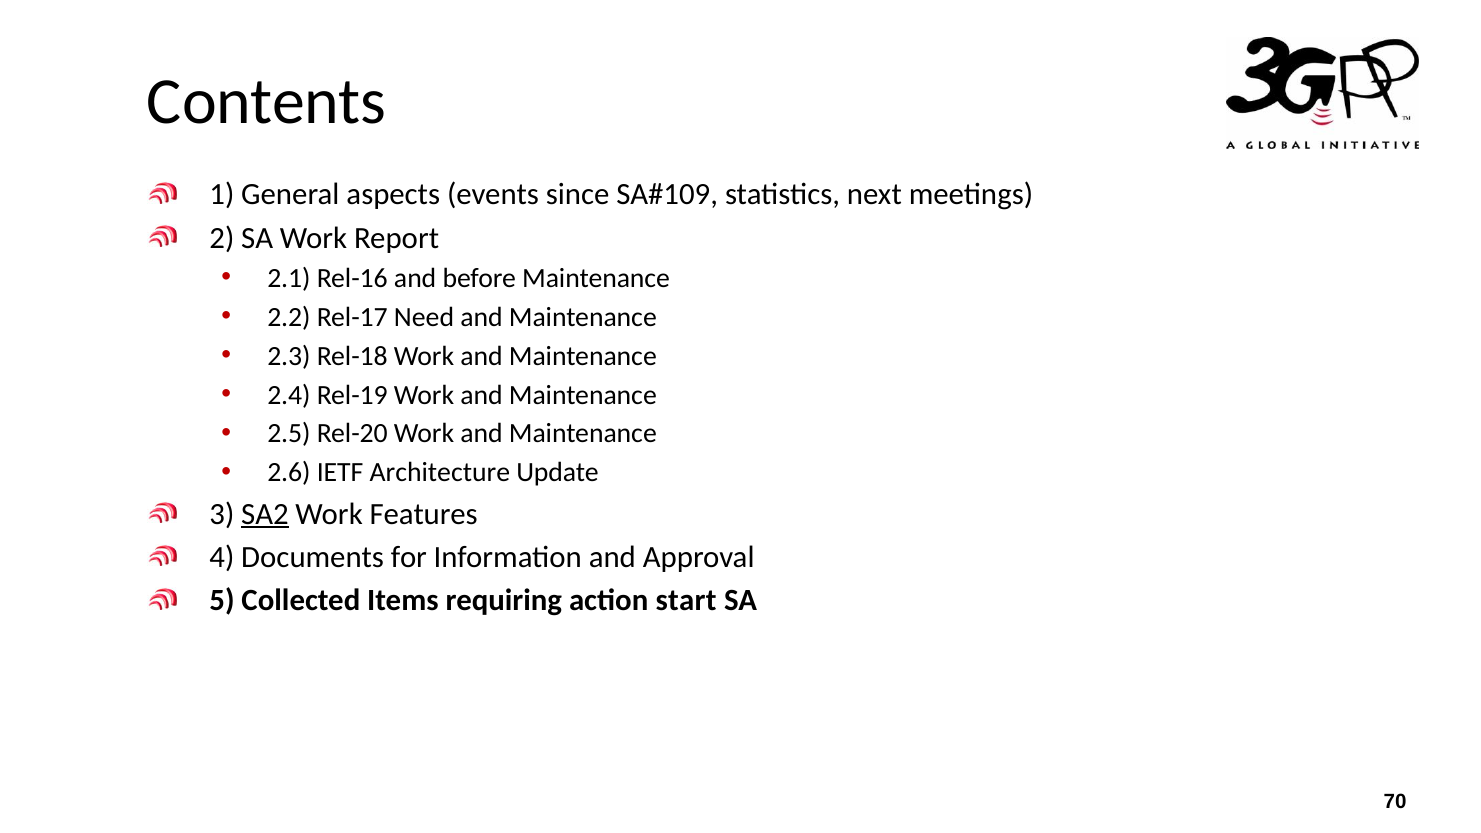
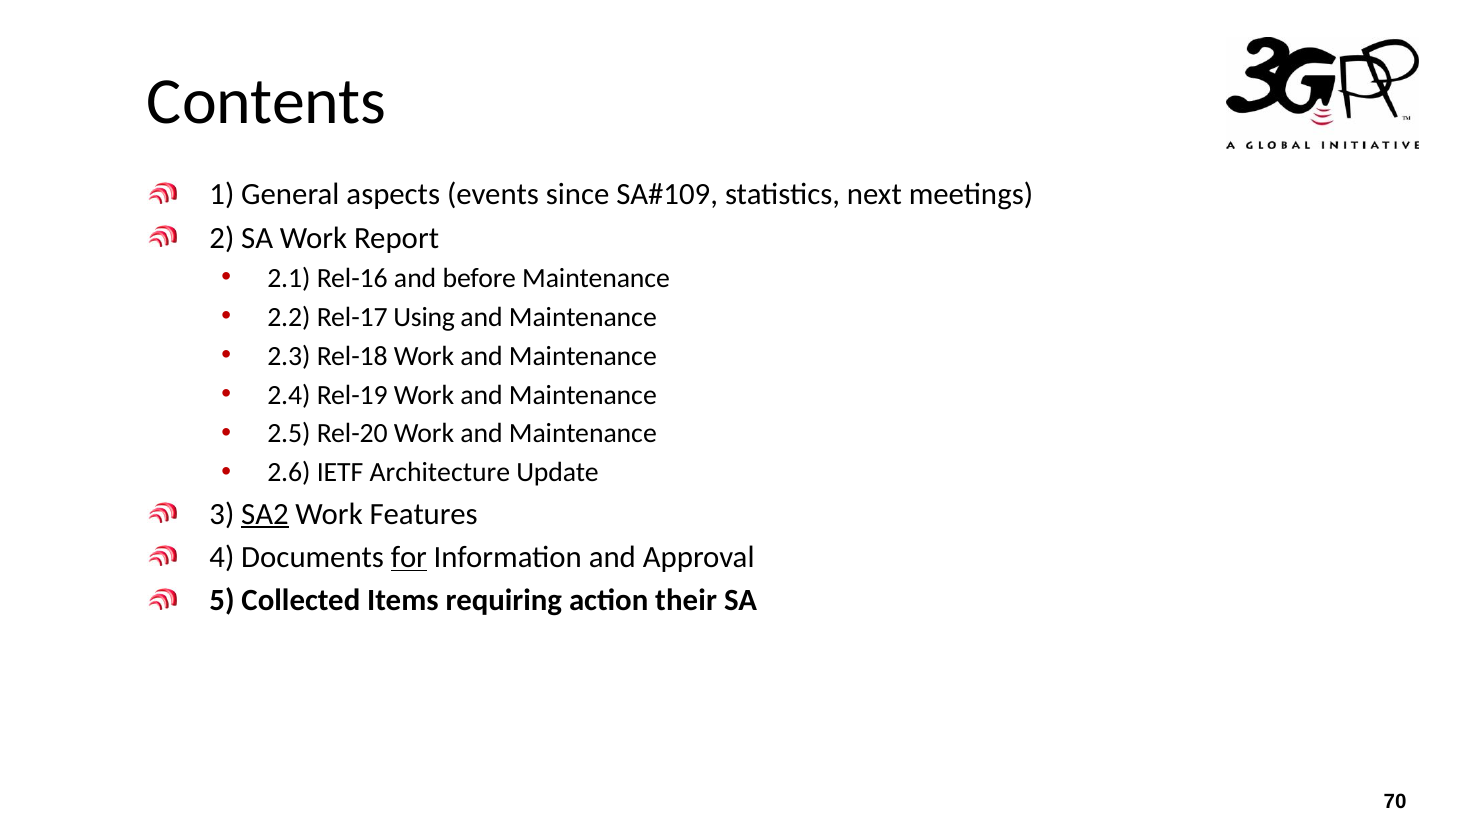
Need: Need -> Using (424, 317)
for underline: none -> present (409, 557)
start: start -> their (686, 601)
